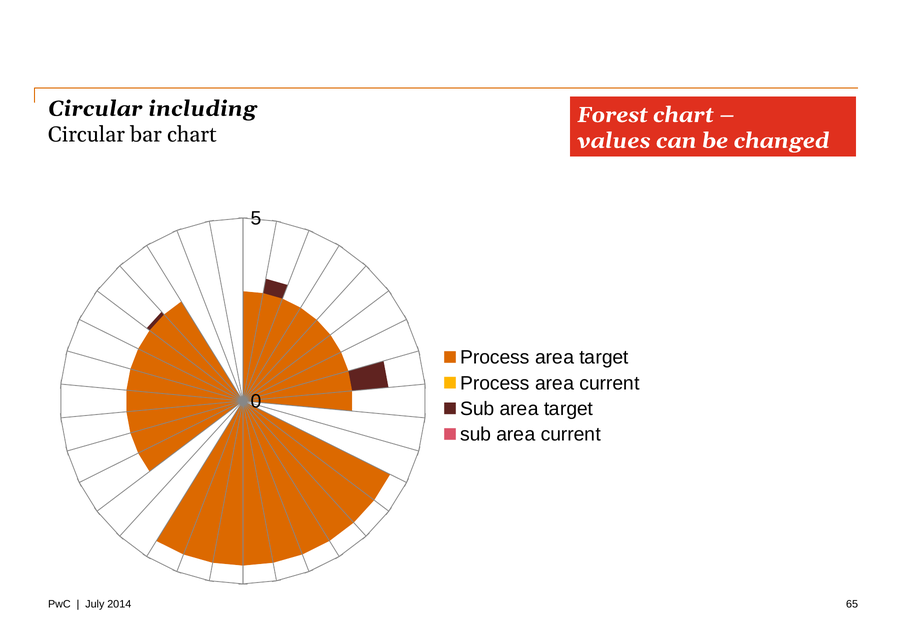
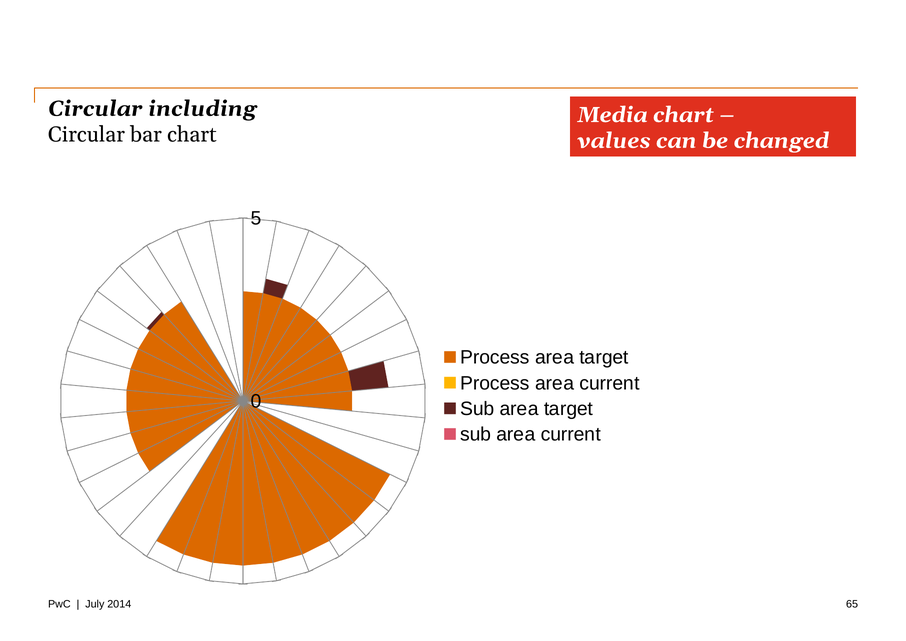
Forest: Forest -> Media (613, 115)
